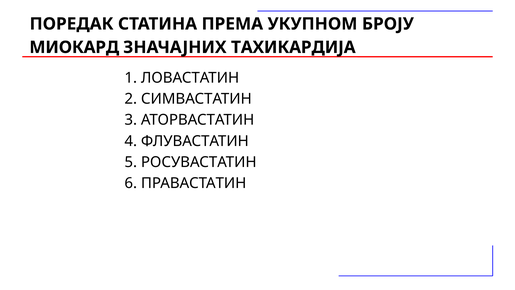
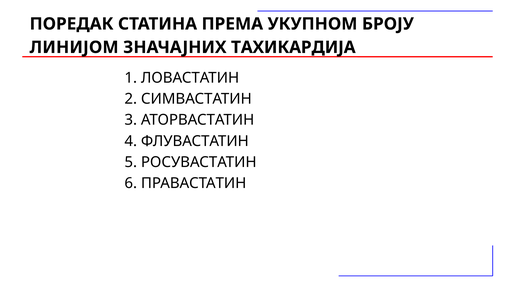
МИОКАРД: МИОКАРД -> ЛИНИЈОМ (74, 47)
